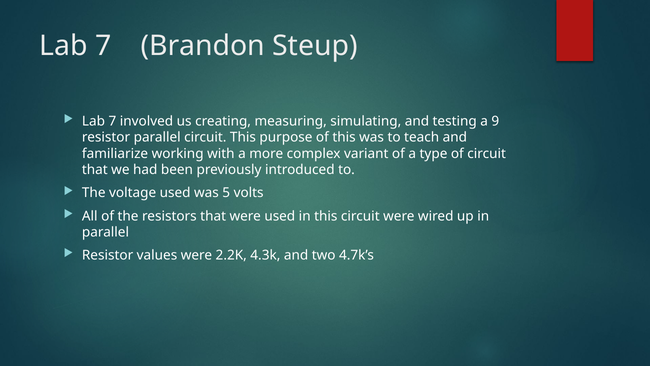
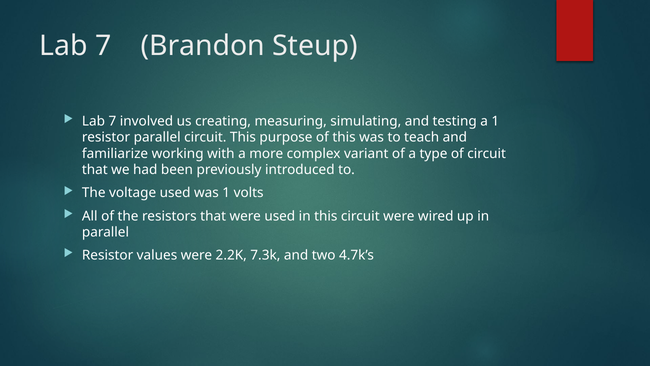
a 9: 9 -> 1 (495, 121)
was 5: 5 -> 1 (226, 193)
4.3k: 4.3k -> 7.3k (265, 255)
